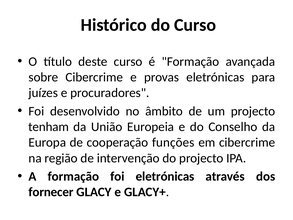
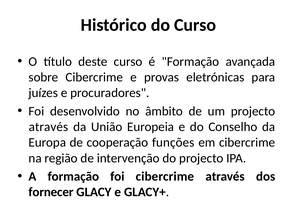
tenham: tenham -> através (48, 127)
foi eletrónicas: eletrónicas -> cibercrime (165, 176)
